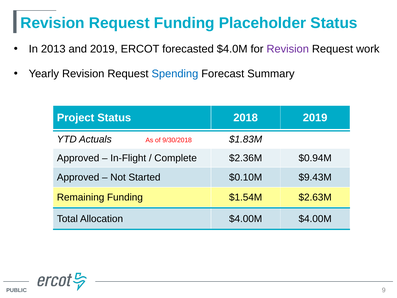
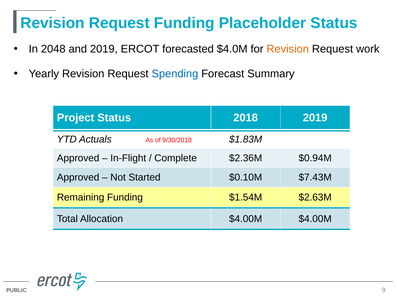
2013: 2013 -> 2048 (53, 49)
Revision colour: purple -> orange (288, 49)
$9.43M: $9.43M -> $7.43M (315, 177)
